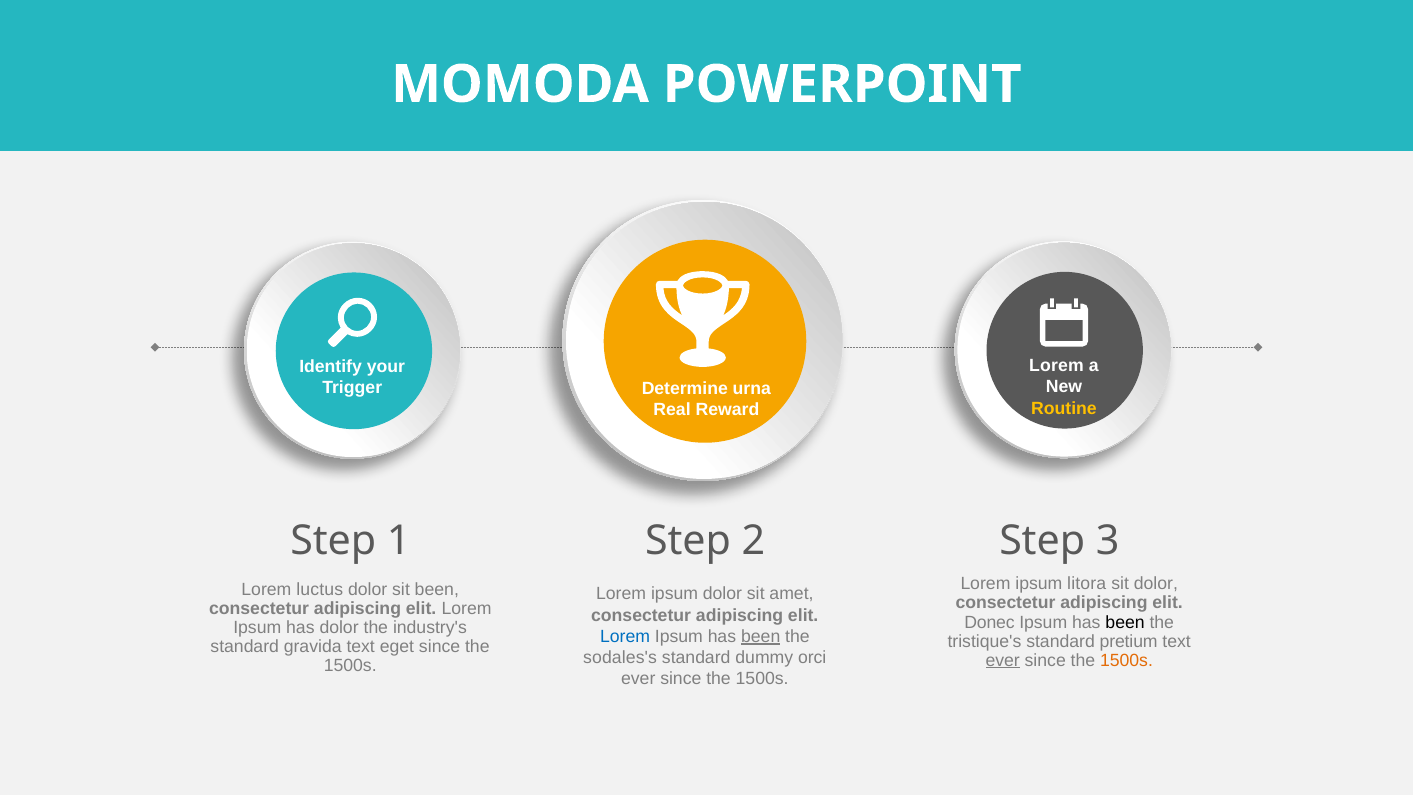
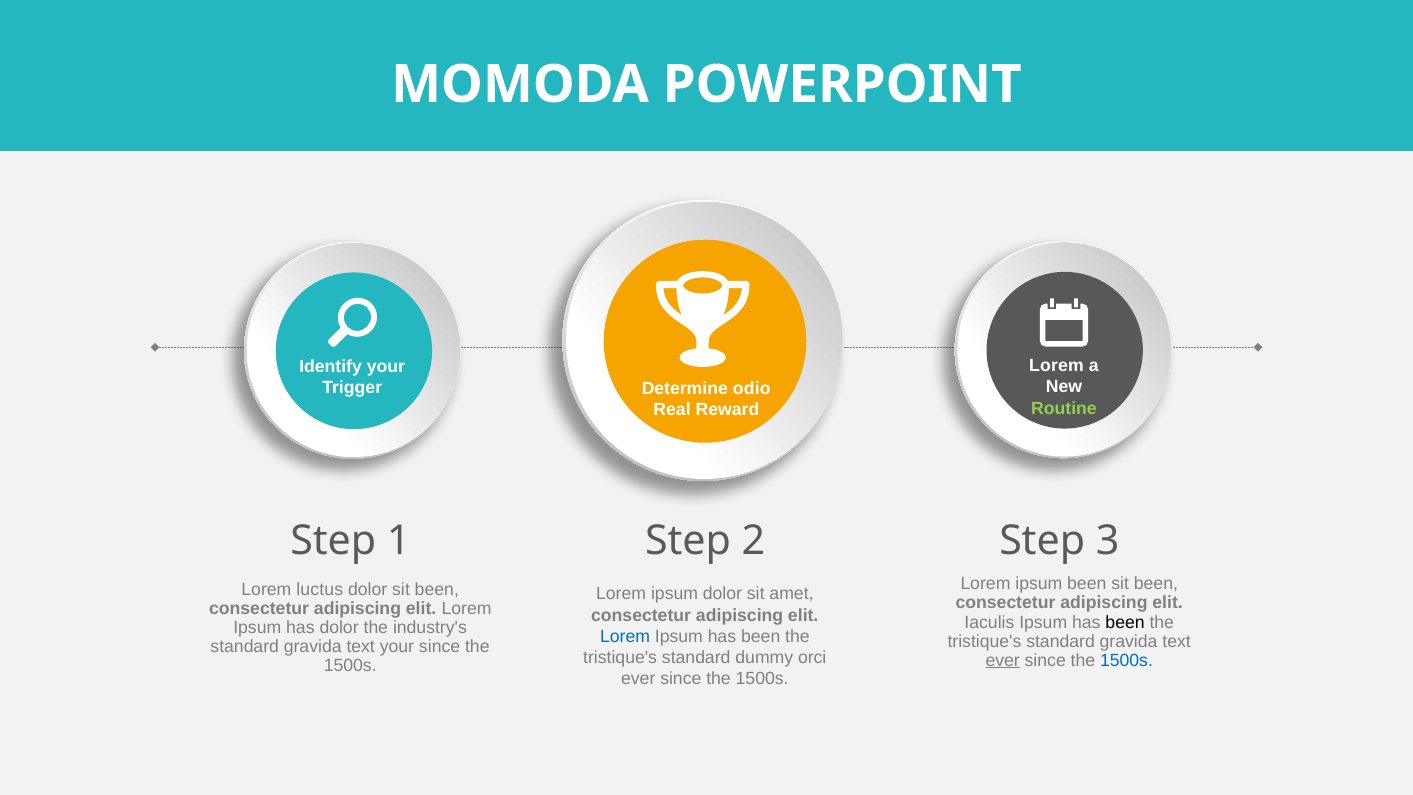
urna: urna -> odio (752, 389)
Routine colour: yellow -> light green (1064, 408)
ipsum litora: litora -> been (1087, 584)
dolor: dolor -> been (1156, 584)
Donec: Donec -> Iaculis (989, 622)
been underline: present -> none (761, 636)
pretium: pretium -> gravida (1129, 641)
text eget: eget -> your (397, 647)
sodales's: sodales's -> tristique's (620, 657)
1500s colour: orange -> blue (1127, 660)
